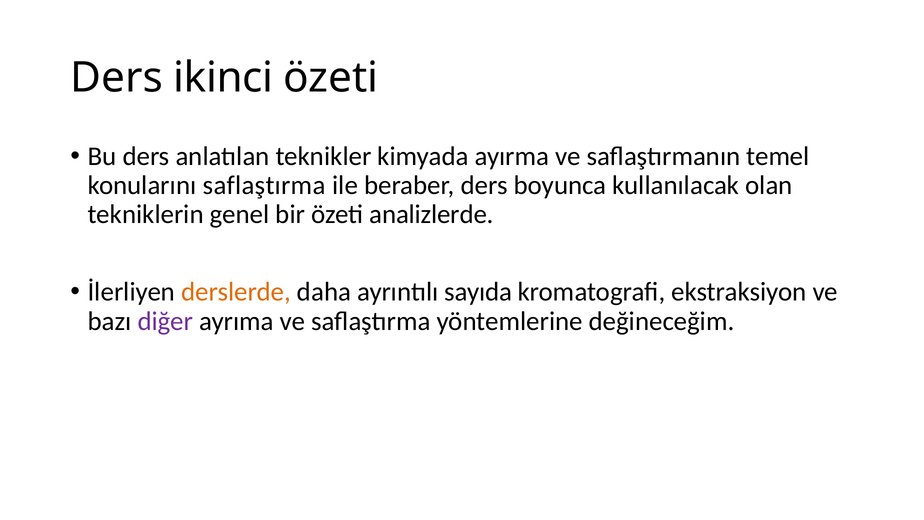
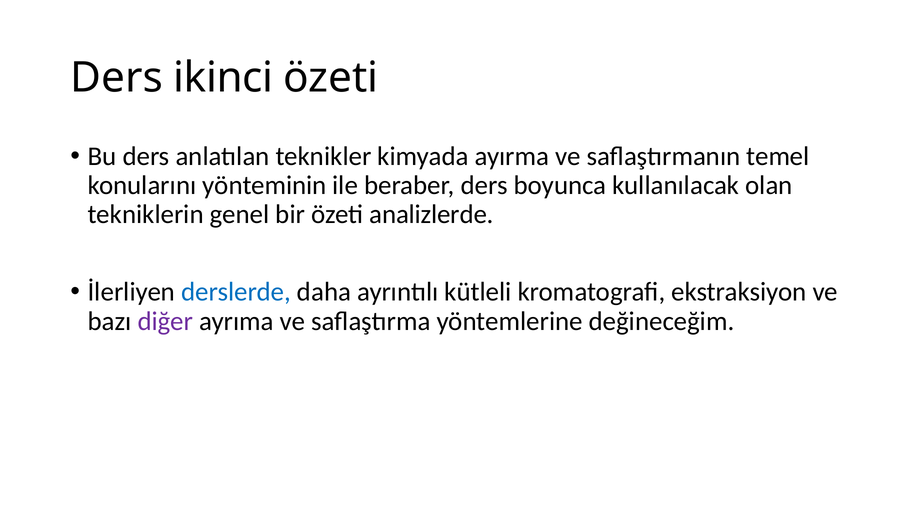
konularını saflaştırma: saflaştırma -> yönteminin (264, 185)
derslerde colour: orange -> blue (236, 292)
sayıda: sayıda -> kütleli (478, 292)
